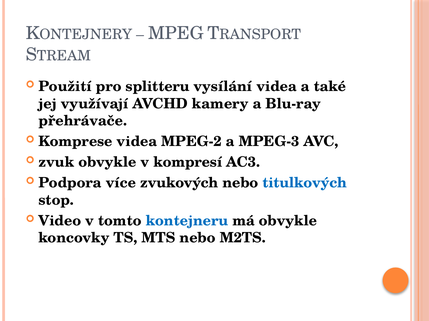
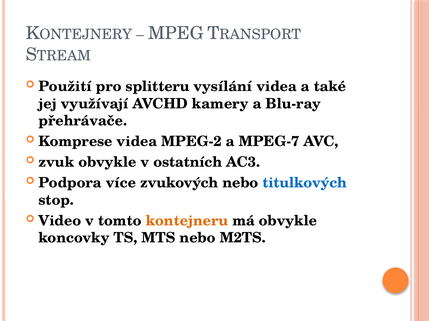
MPEG-3: MPEG-3 -> MPEG-7 (269, 142)
kompresí: kompresí -> ostatních (188, 163)
kontejneru colour: blue -> orange (187, 221)
